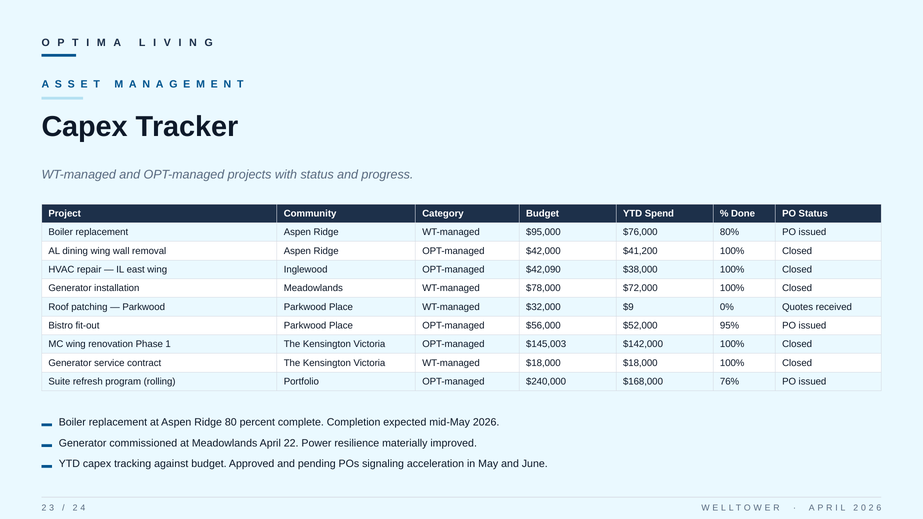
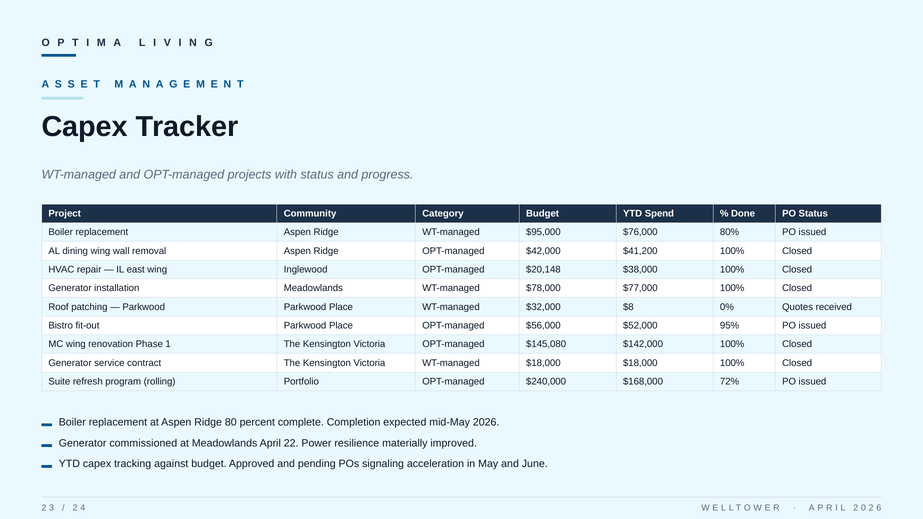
$42,090: $42,090 -> $20,148 (543, 270)
$72,000: $72,000 -> $77,000 (640, 288)
$9: $9 -> $8 (628, 307)
$145,003: $145,003 -> $145,080 (546, 344)
76%: 76% -> 72% (730, 382)
